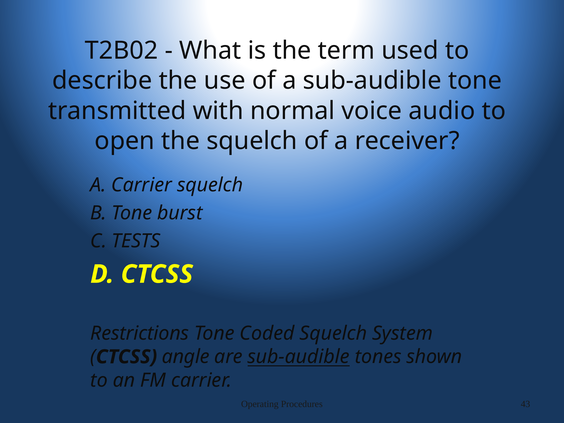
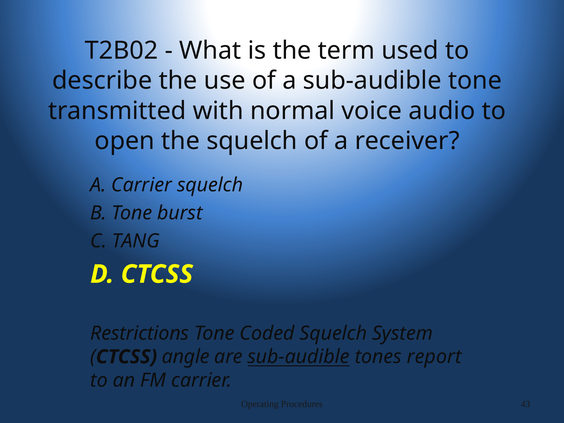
TESTS: TESTS -> TANG (136, 241)
shown: shown -> report (434, 357)
